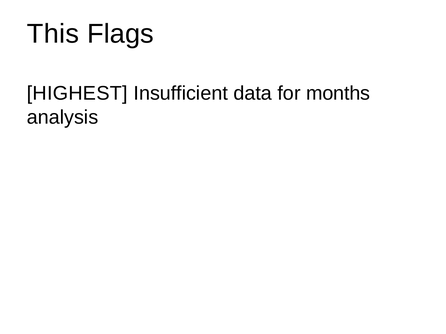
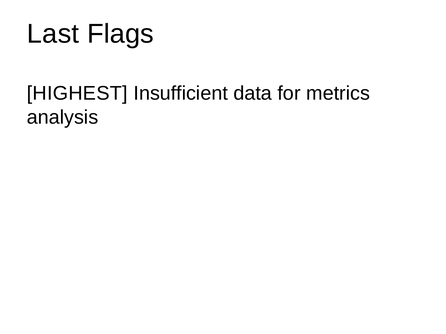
This: This -> Last (53, 34)
months: months -> metrics (338, 94)
